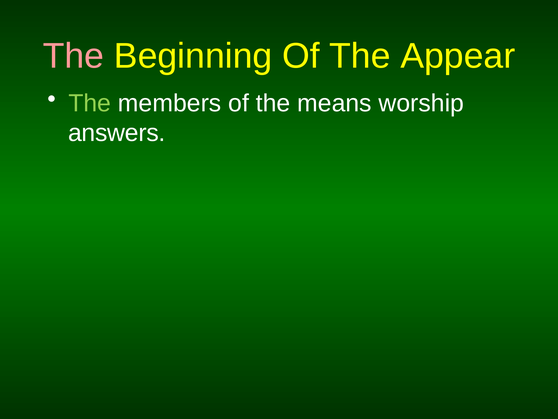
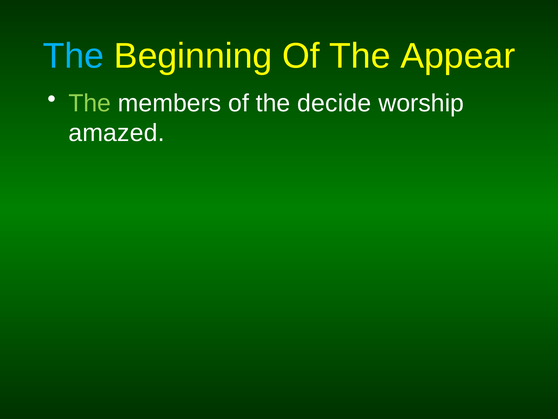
The colour: pink -> light blue (73, 56)
means: means -> decide (334, 103)
answers: answers -> amazed (117, 133)
